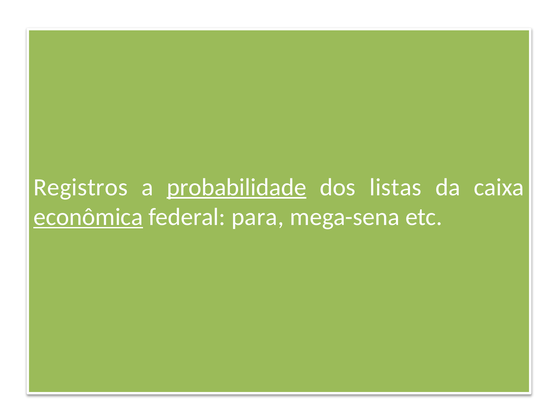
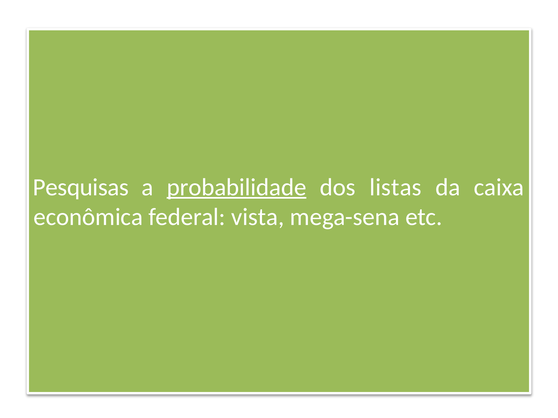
Registros: Registros -> Pesquisas (81, 187)
econômica underline: present -> none (88, 217)
para: para -> vista (258, 217)
